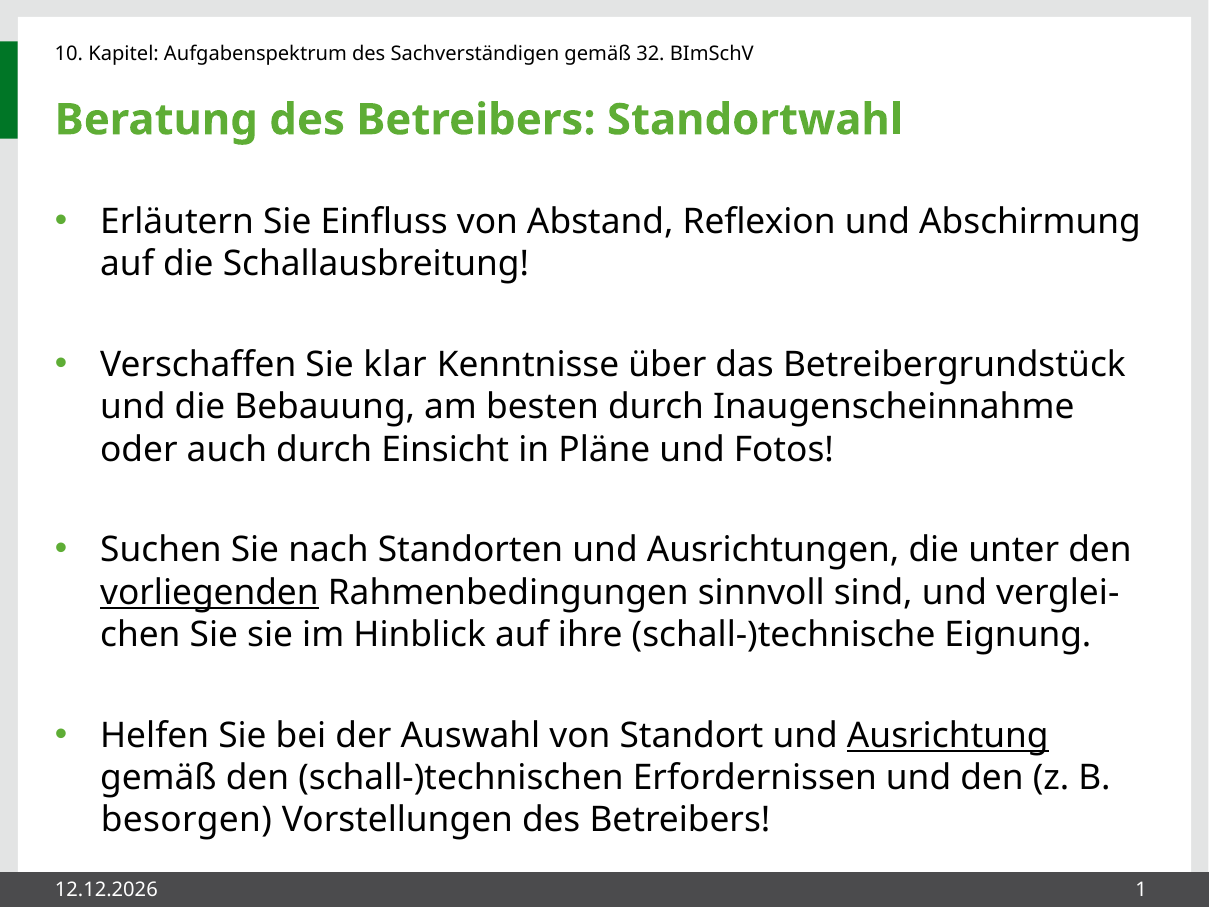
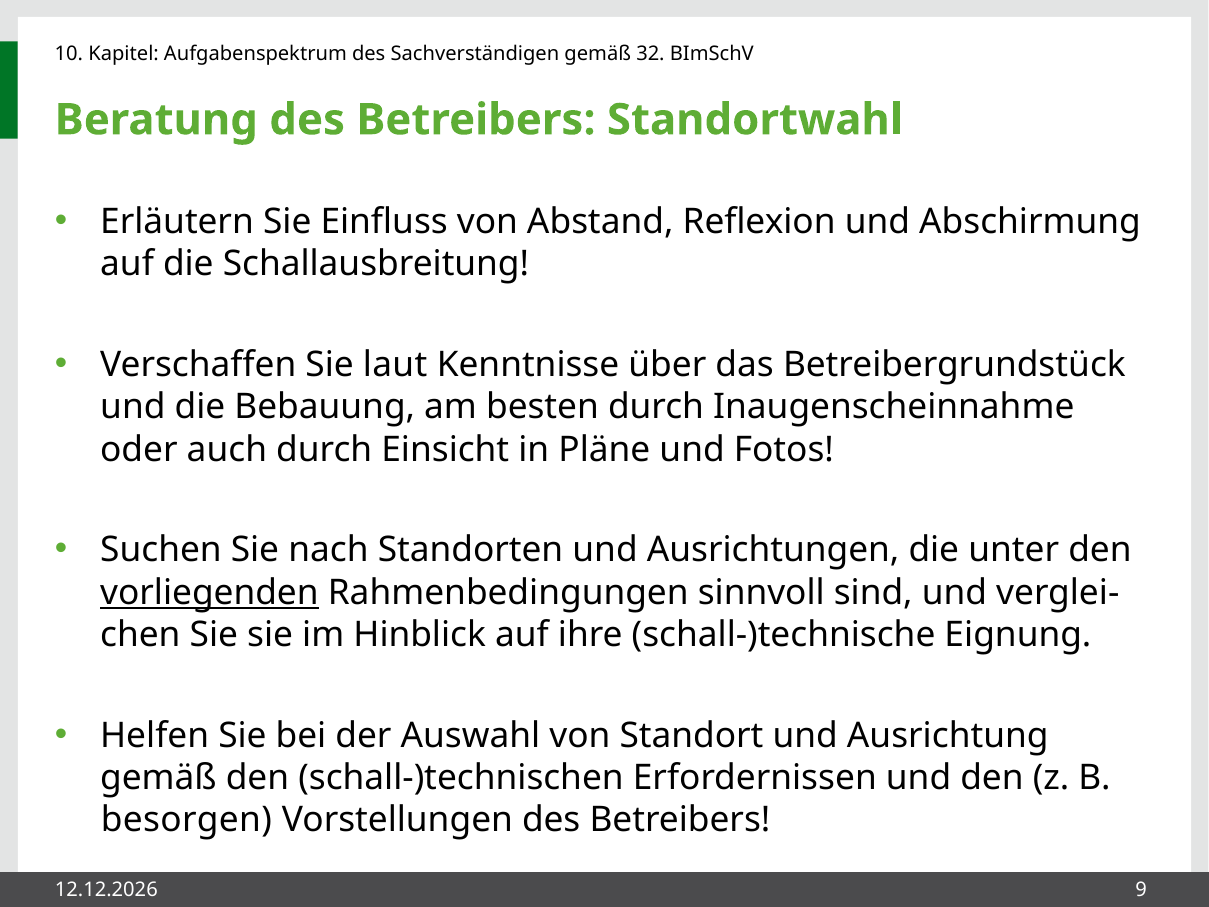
klar: klar -> laut (395, 365)
Ausrichtung underline: present -> none (948, 735)
1: 1 -> 9 (1141, 889)
